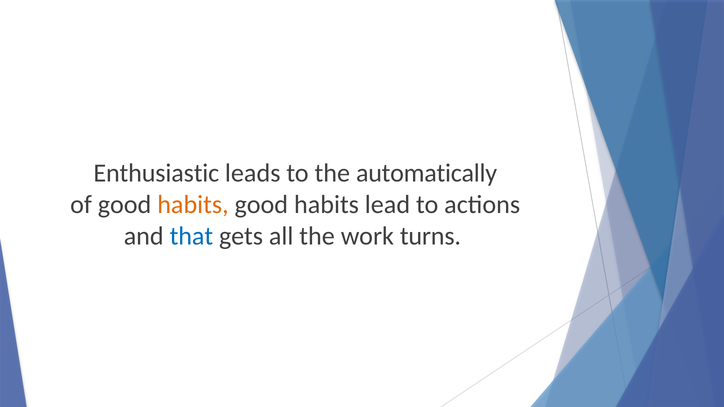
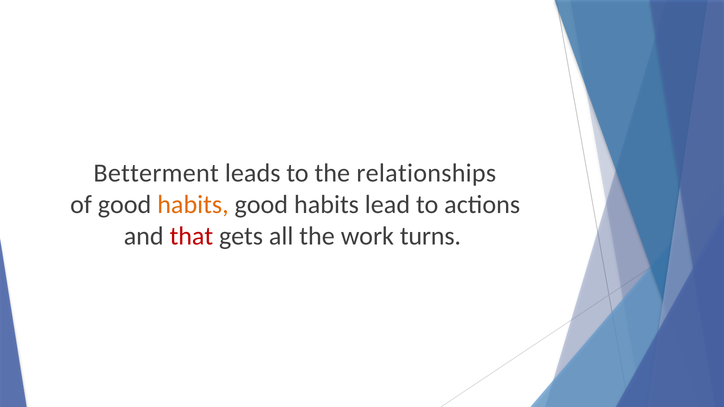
Enthusiastic: Enthusiastic -> Betterment (156, 173)
automatically: automatically -> relationships (426, 173)
that colour: blue -> red (191, 236)
